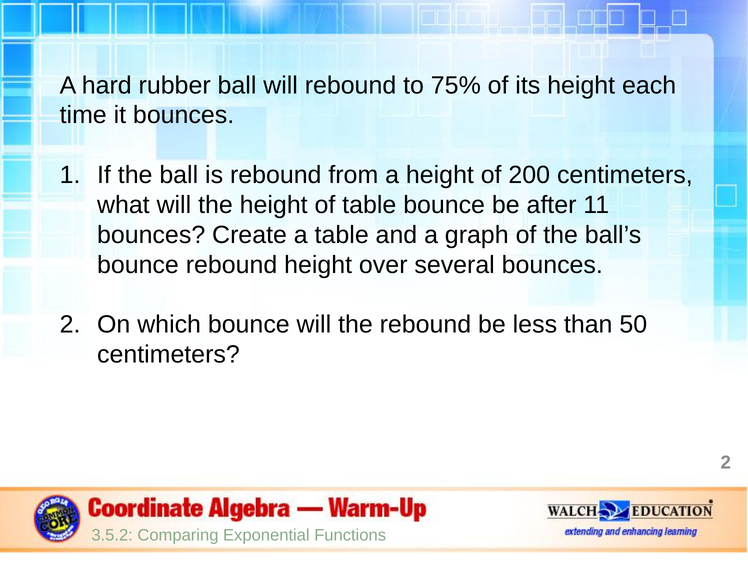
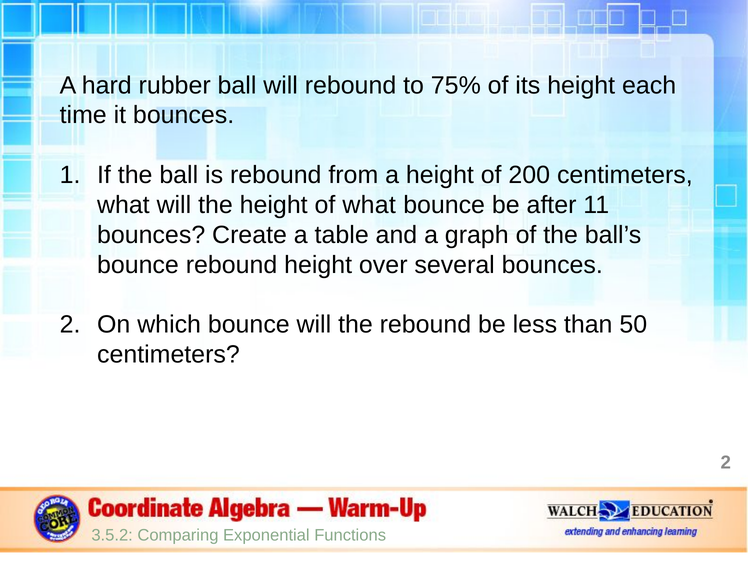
of table: table -> what (369, 205)
